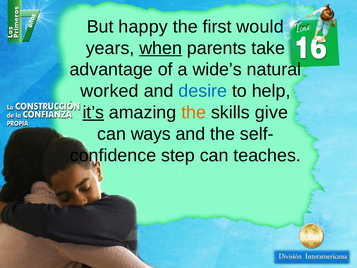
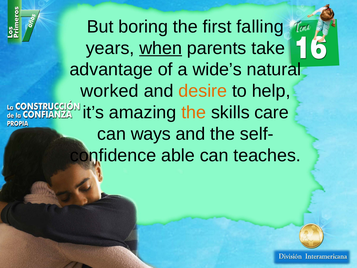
happy: happy -> boring (143, 27)
would: would -> falling (260, 27)
desire colour: blue -> orange (203, 91)
it’s underline: present -> none (93, 112)
give: give -> care (272, 112)
step: step -> able (178, 155)
